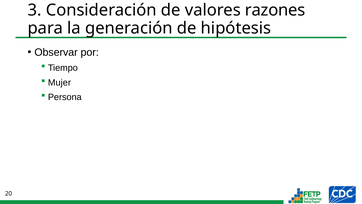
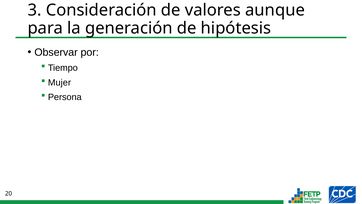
razones: razones -> aunque (275, 10)
